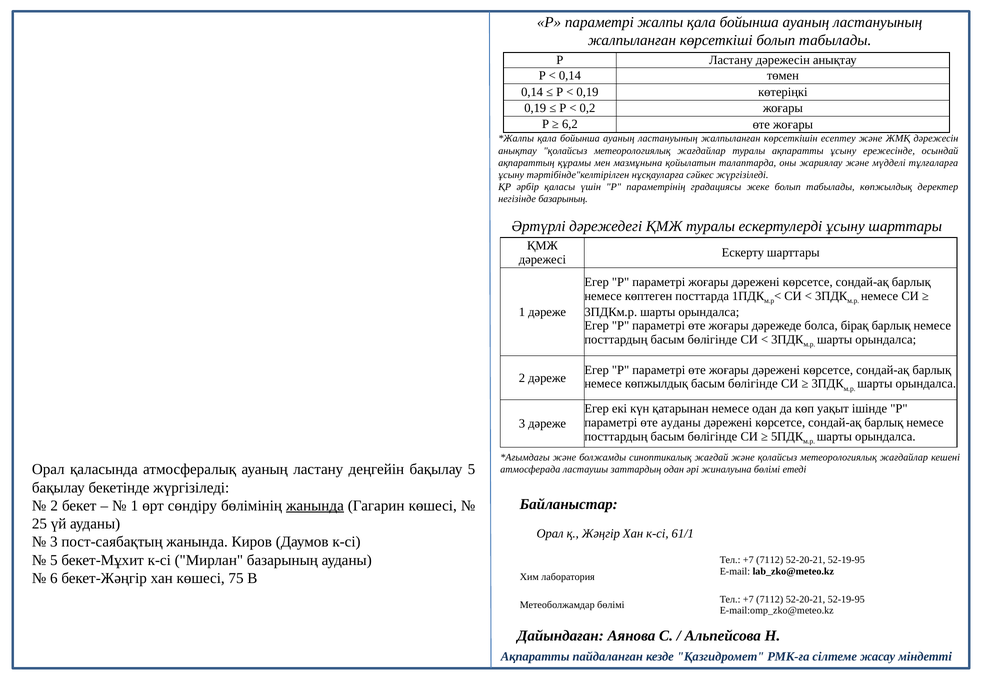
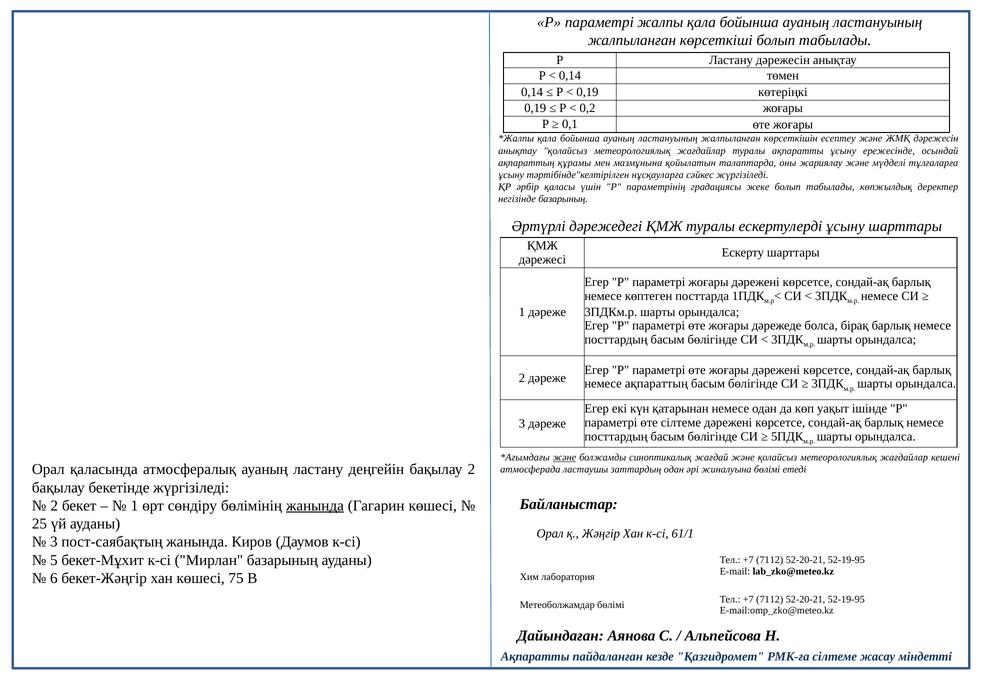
6,2: 6,2 -> 0,1 (570, 124)
немесе көпжылдық: көпжылдық -> ақпараттың (656, 384)
өте ауданы: ауданы -> сілтеме (681, 423)
және underline: none -> present (564, 457)
бақылау 5: 5 -> 2 (471, 469)
